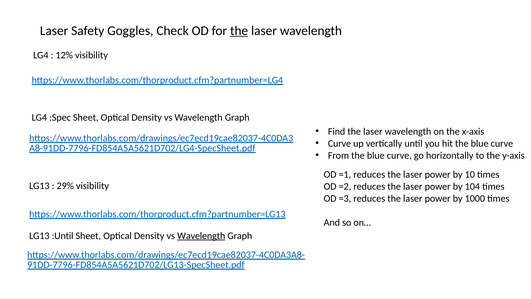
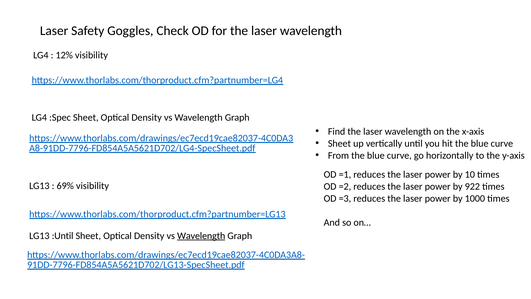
the underline: present -> none (239, 31)
Curve: Curve -> Sheet (339, 143)
29%: 29% -> 69% (65, 186)
104: 104 -> 922 (472, 186)
